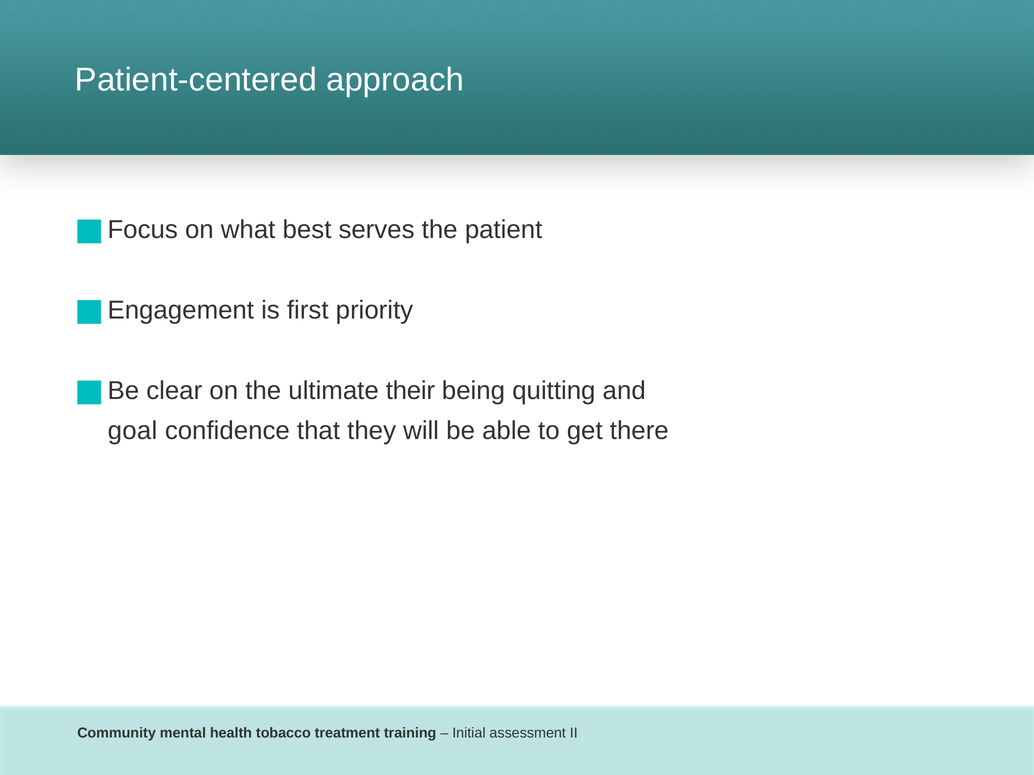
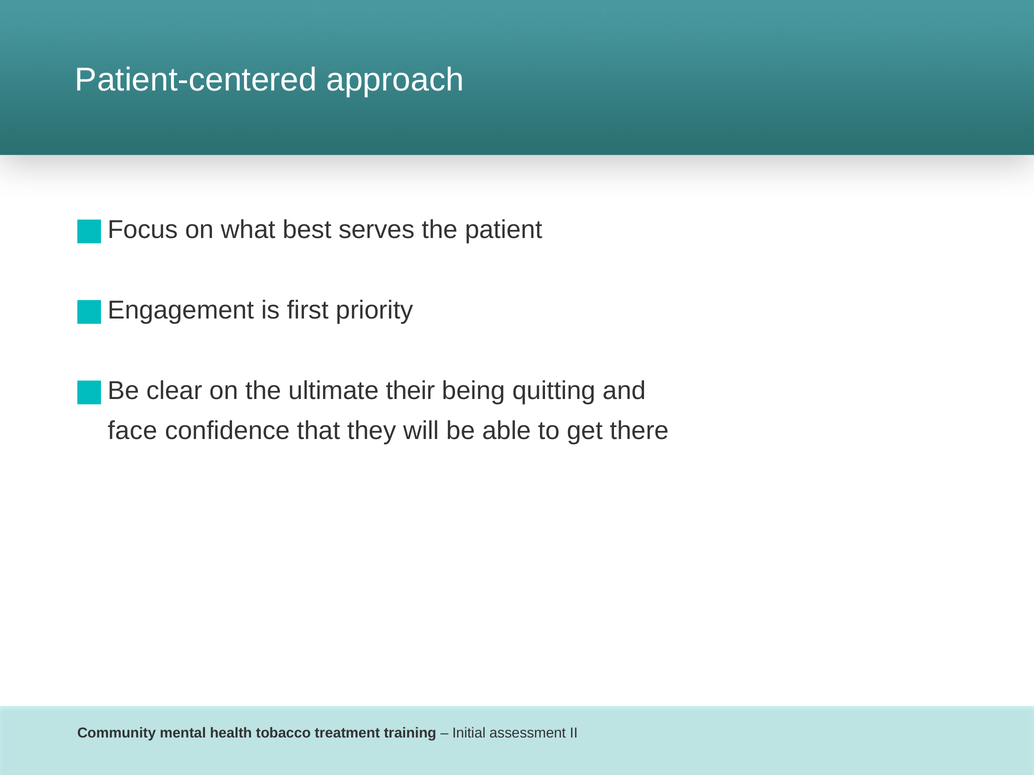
goal: goal -> face (132, 431)
